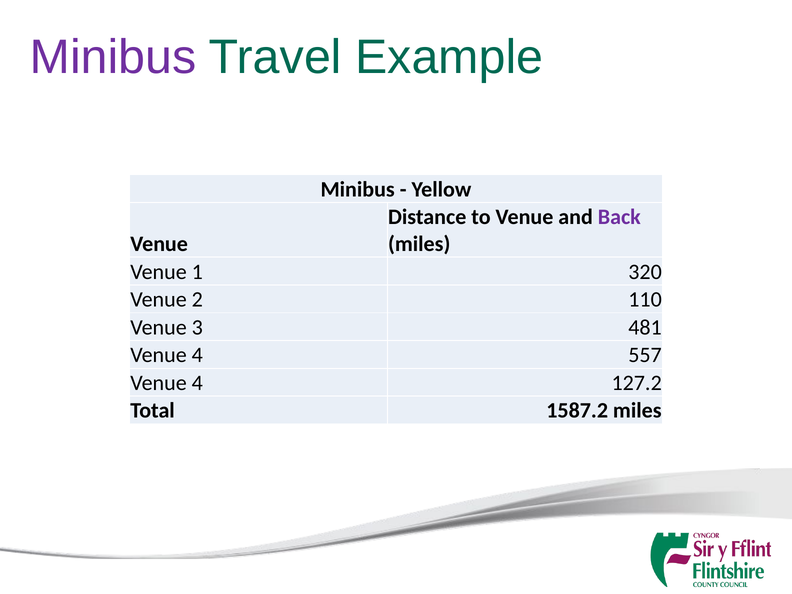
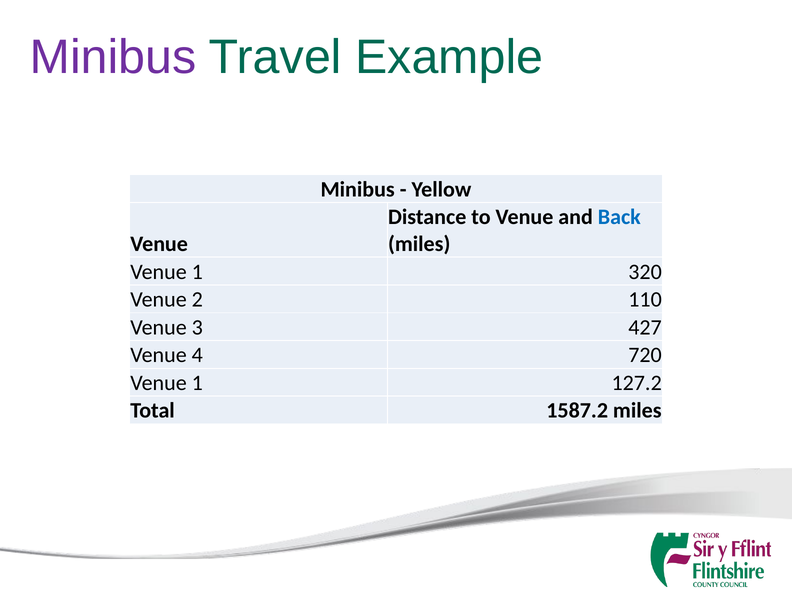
Back colour: purple -> blue (619, 217)
481: 481 -> 427 (645, 327)
557: 557 -> 720 (645, 355)
4: 4 -> 1 (197, 383)
